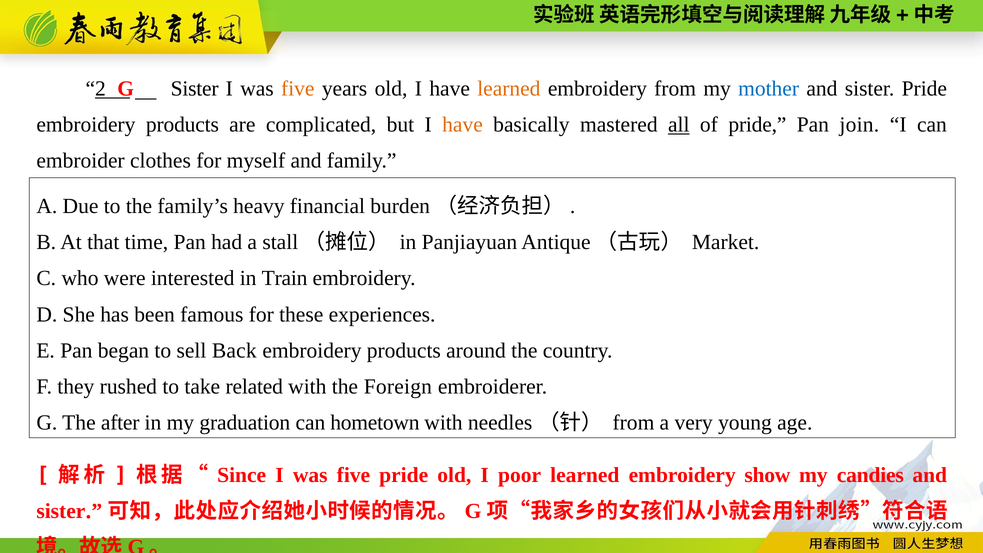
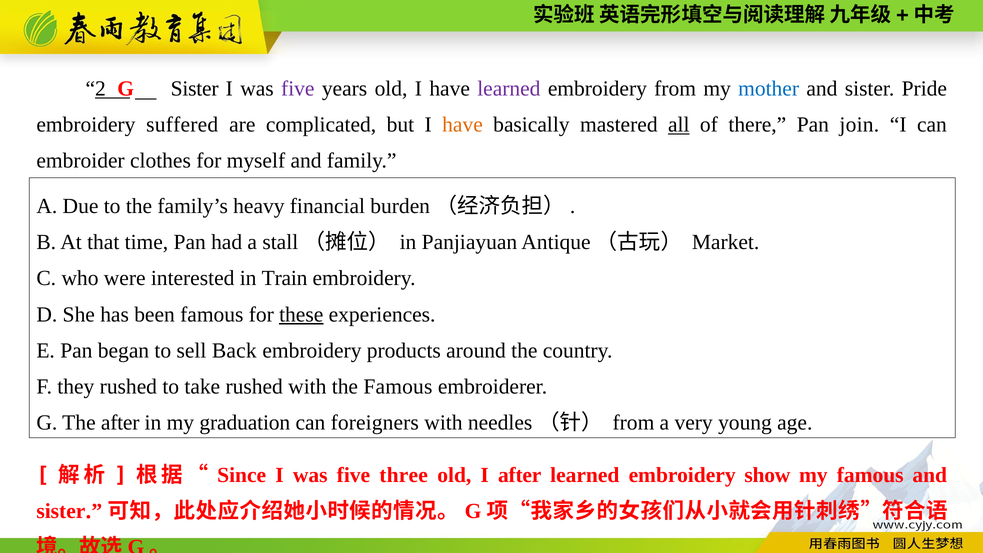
five colour: orange -> purple (298, 89)
learned colour: orange -> purple (509, 89)
products: products -> suffered (182, 125)
of pride: pride -> there (757, 125)
these underline: none -> present (301, 315)
take related: related -> rushed (254, 387)
the Foreign: Foreign -> Famous (398, 387)
hometown: hometown -> foreigners (375, 423)
five pride: pride -> three (404, 475)
I poor: poor -> after (520, 475)
my candies: candies -> famous (870, 475)
